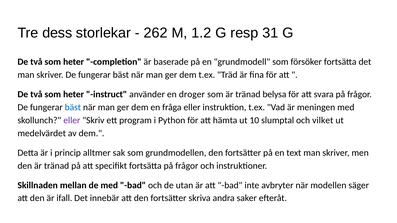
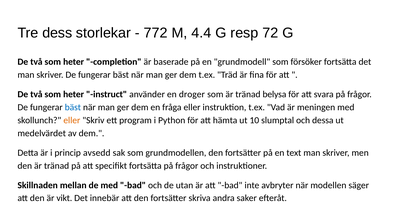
262: 262 -> 772 (156, 33)
1.2: 1.2 -> 4.4 (201, 33)
31: 31 -> 72 (270, 33)
eller colour: purple -> orange (72, 120)
vilket: vilket -> dessa (323, 120)
alltmer: alltmer -> avsedd (97, 153)
ifall: ifall -> vikt (64, 198)
